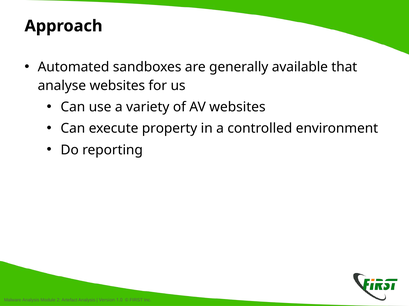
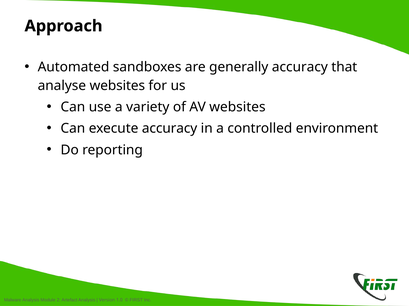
generally available: available -> accuracy (300, 67)
execute property: property -> accuracy (170, 129)
